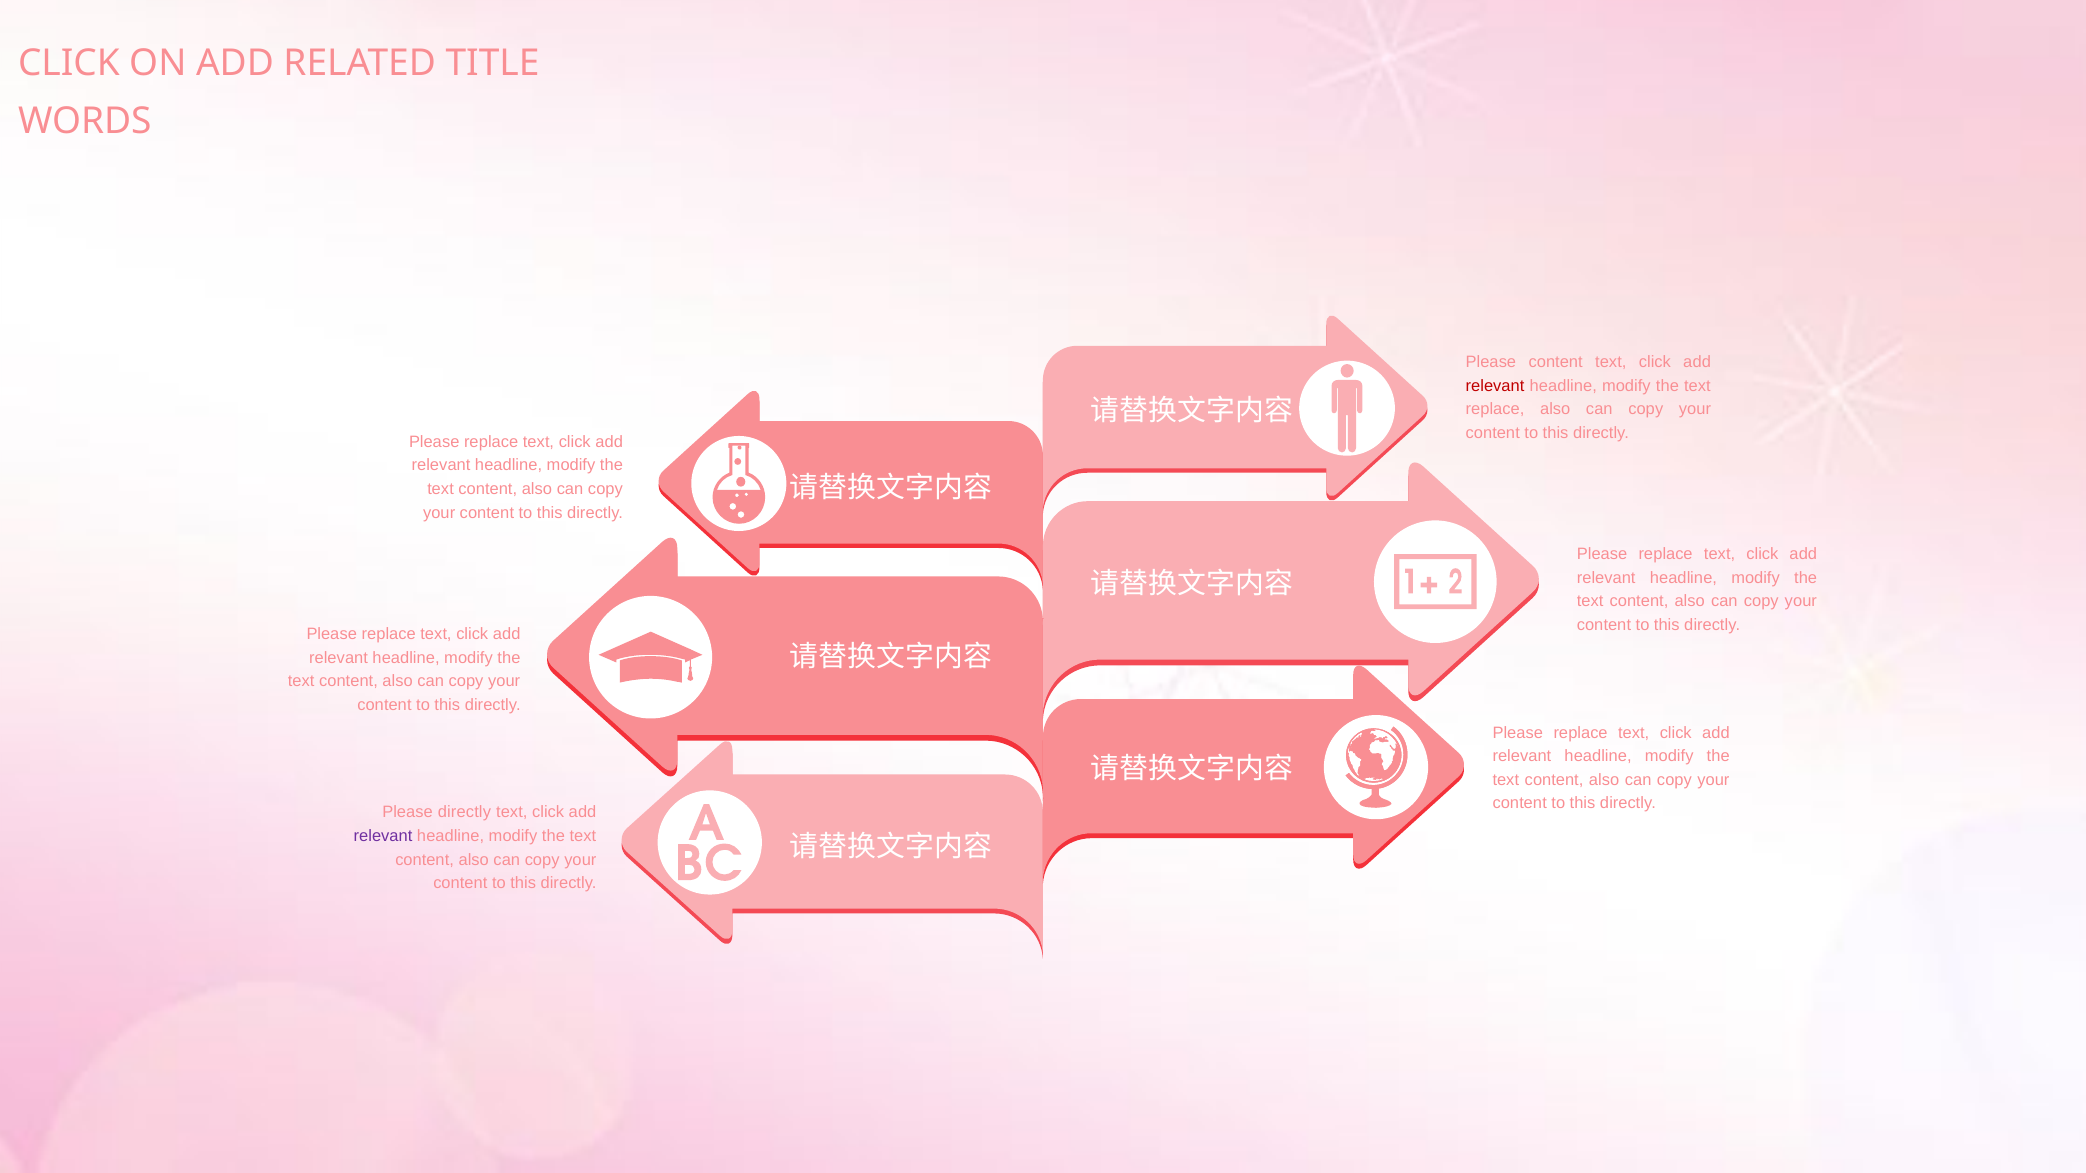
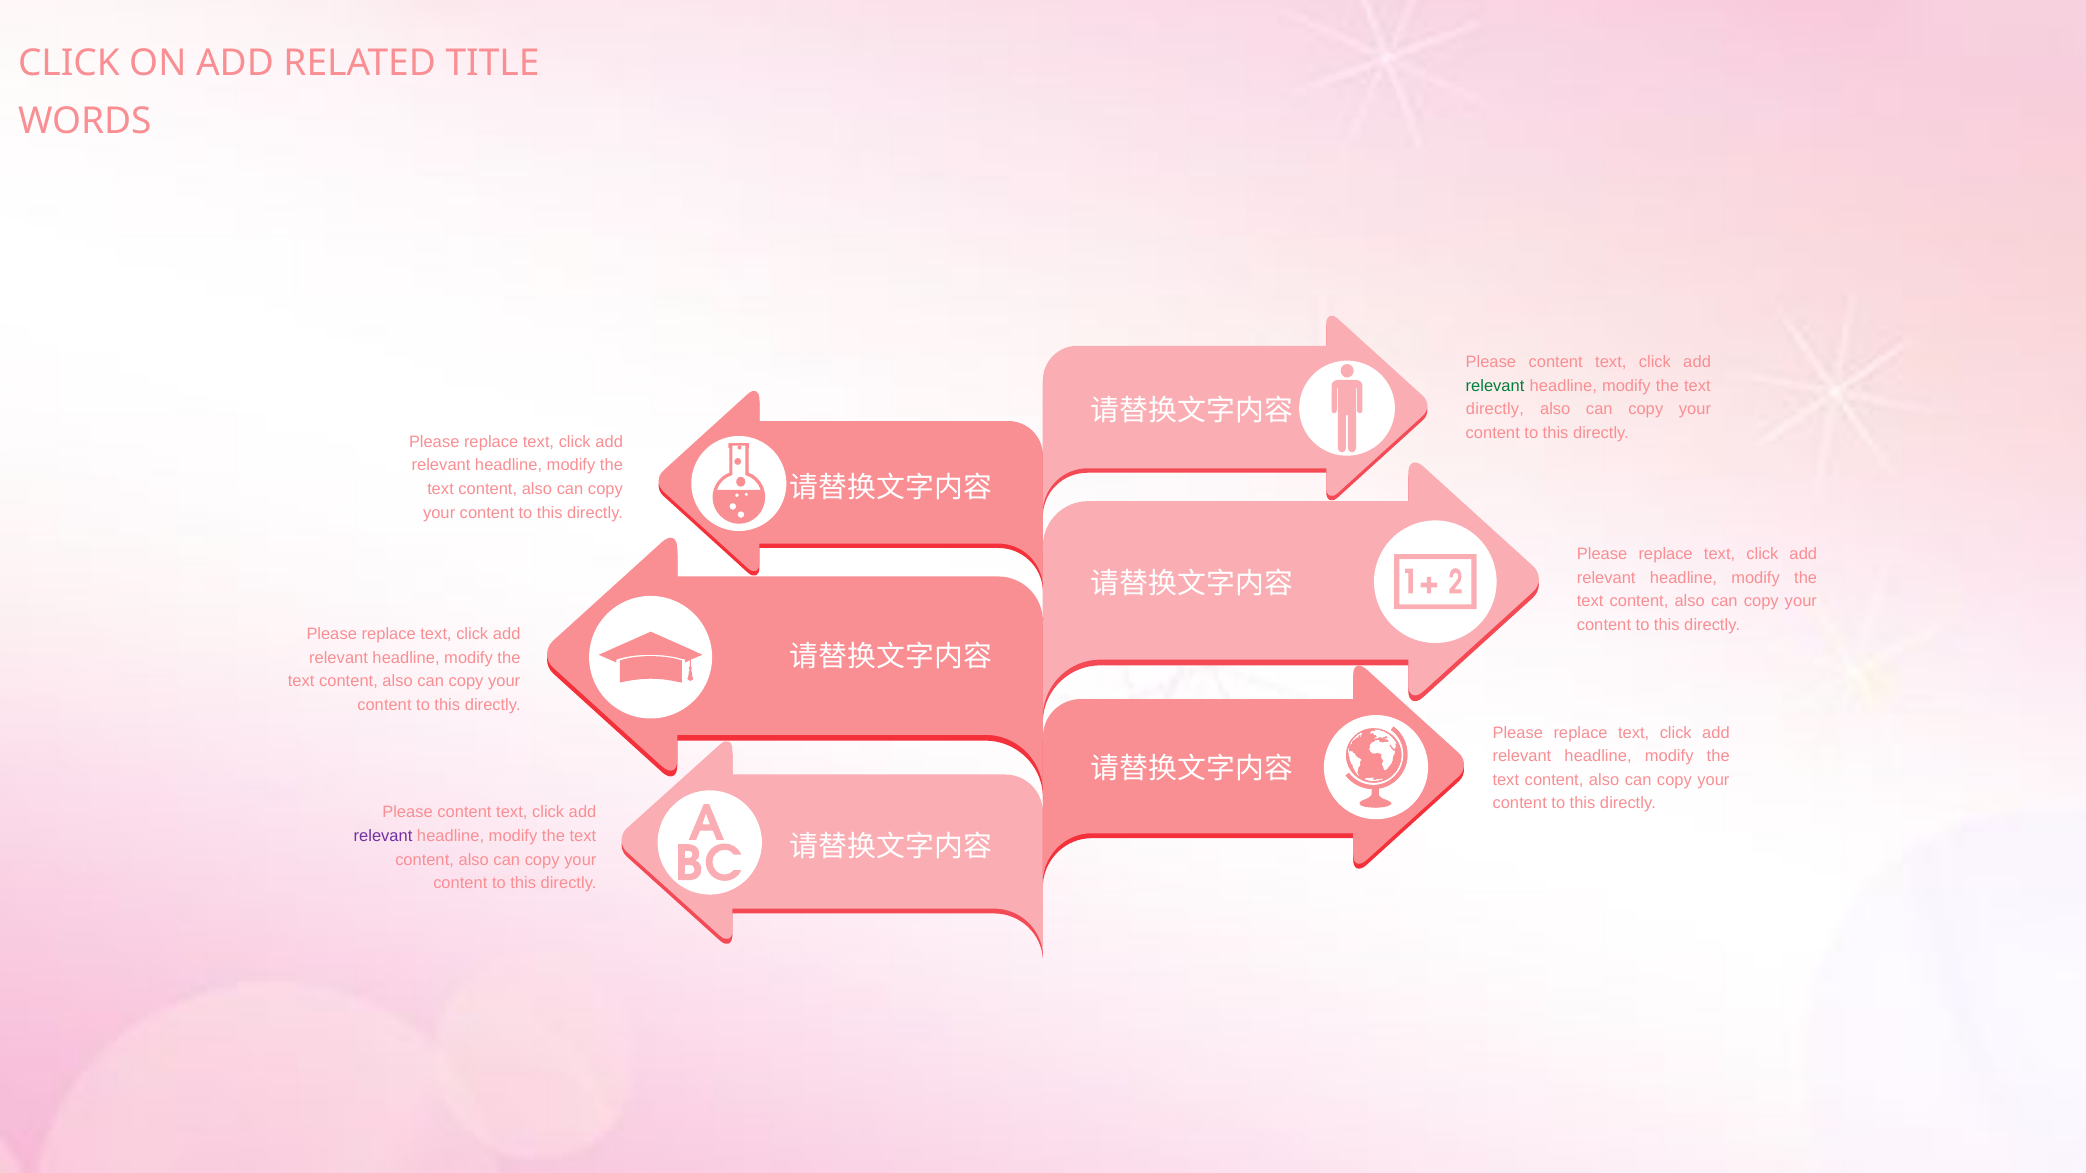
relevant colour: red -> green (1495, 386)
replace: replace -> directly (1495, 409)
directly: directly -> content (464, 813)
